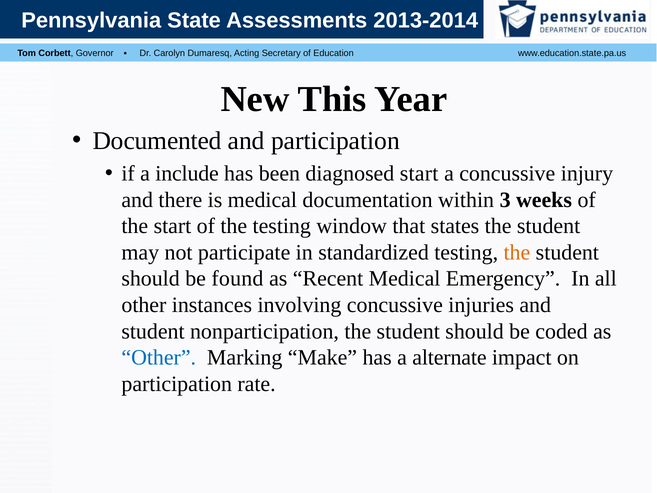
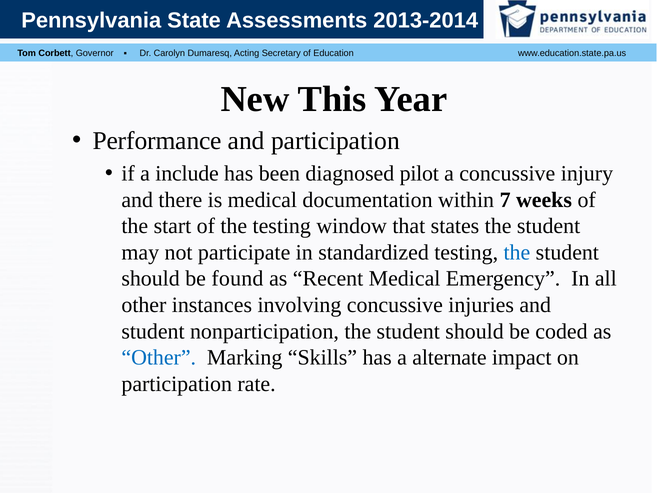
Documented: Documented -> Performance (157, 141)
diagnosed start: start -> pilot (419, 173)
3: 3 -> 7 (505, 200)
the colour: orange -> blue (517, 252)
Make: Make -> Skills (322, 357)
